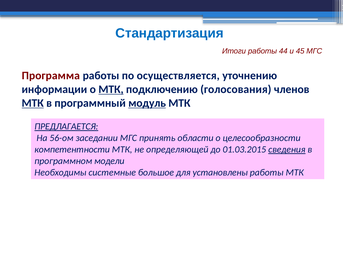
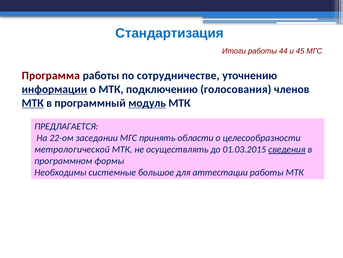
осуществляется: осуществляется -> сотрудничестве (178, 75)
информации underline: none -> present (54, 89)
МТК underline: present -> none (111, 89)
ПРЕДЛАГАЕТСЯ underline: present -> none (66, 126)
56-ом: 56-ом -> 22-ом (61, 138)
компетентности: компетентности -> метрологической (72, 149)
определяющей: определяющей -> осуществлять (177, 149)
модели: модели -> формы (109, 160)
установлены: установлены -> аттестации (220, 172)
